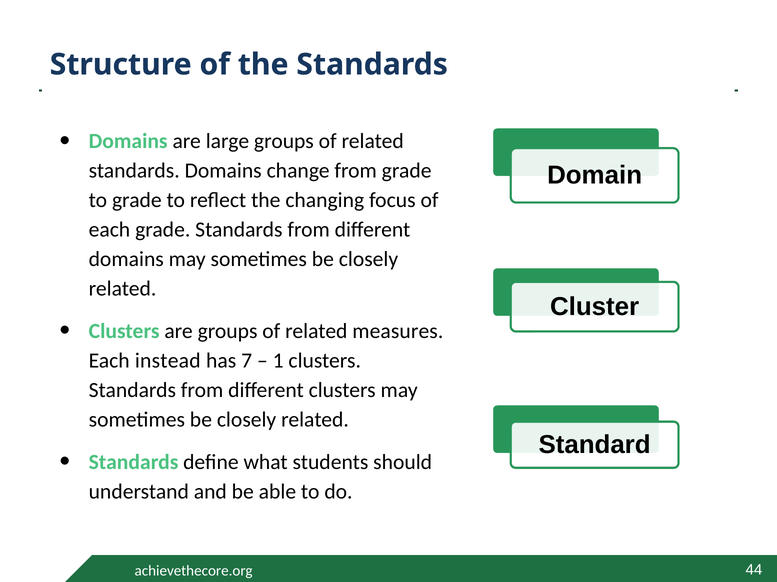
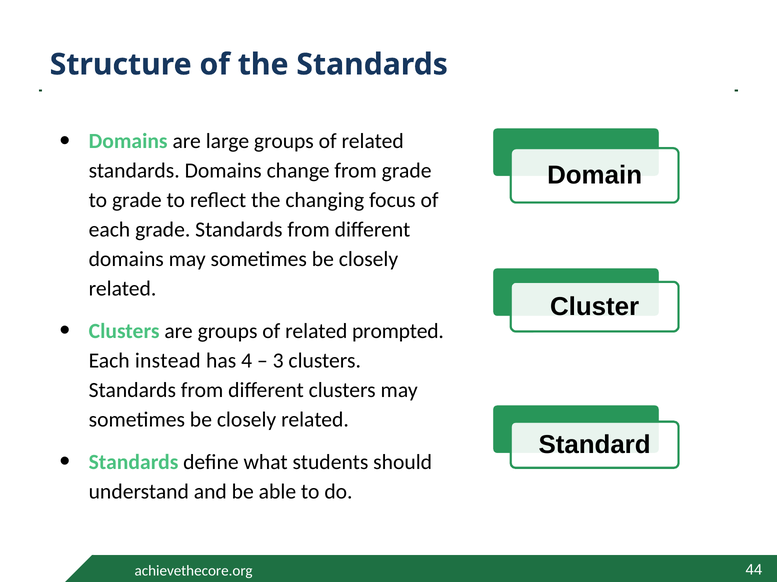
measures: measures -> prompted (398, 332)
7: 7 -> 4 (247, 361)
1: 1 -> 3 (278, 361)
